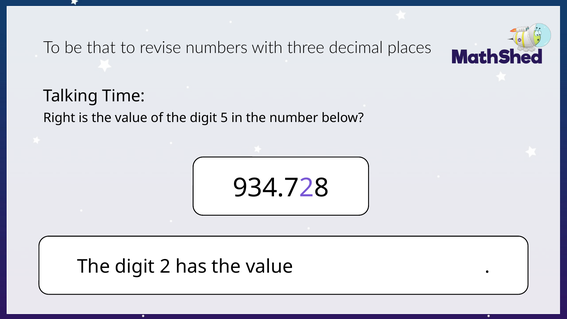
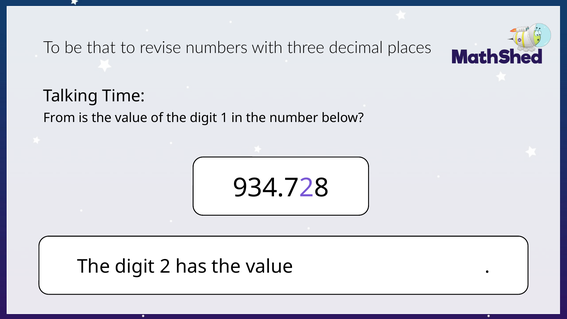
Right: Right -> From (59, 118)
5: 5 -> 1 (224, 118)
